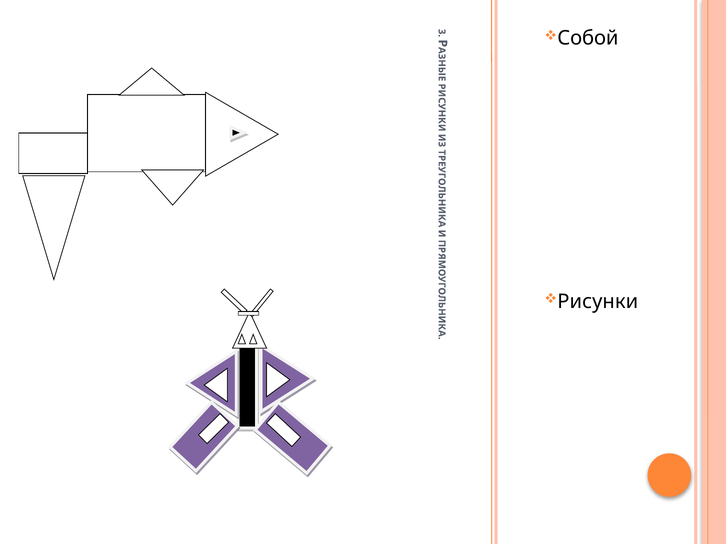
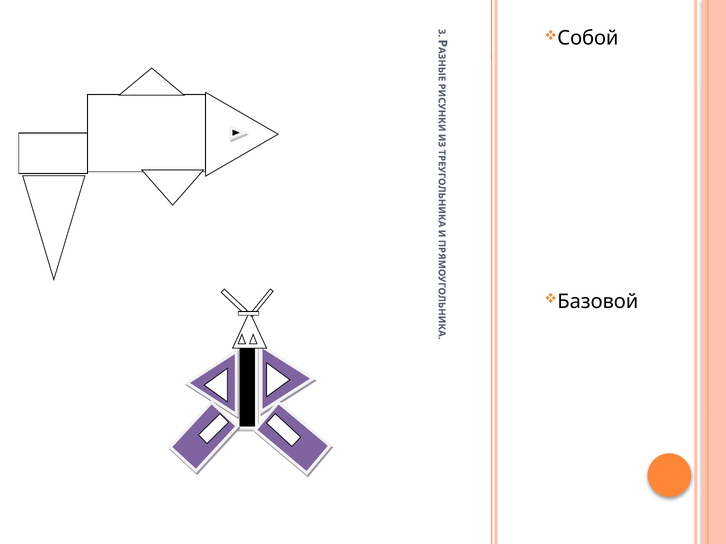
Рисунки: Рисунки -> Базовой (598, 302)
